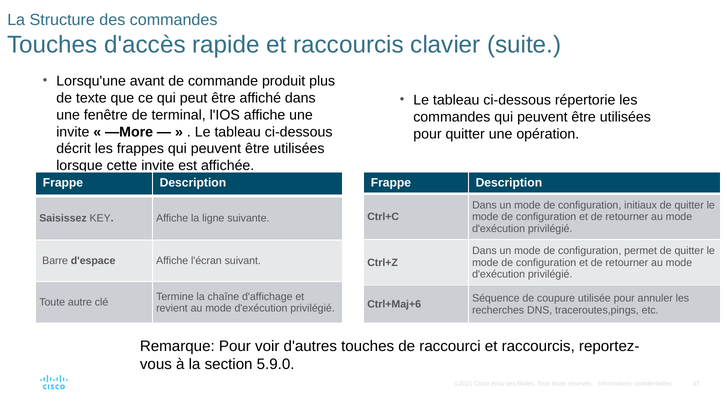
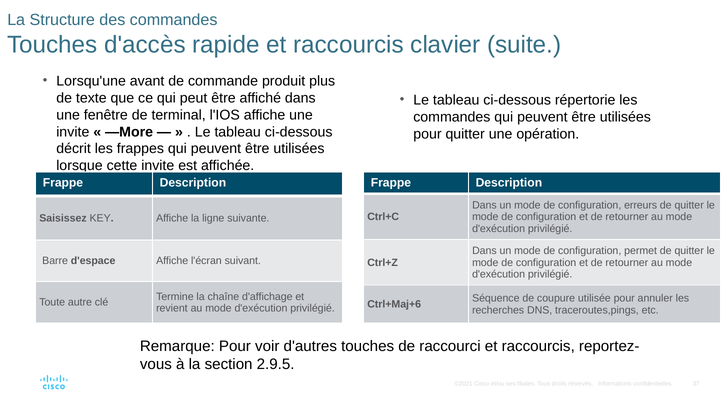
initiaux: initiaux -> erreurs (641, 205)
5.9.0: 5.9.0 -> 2.9.5 (276, 364)
